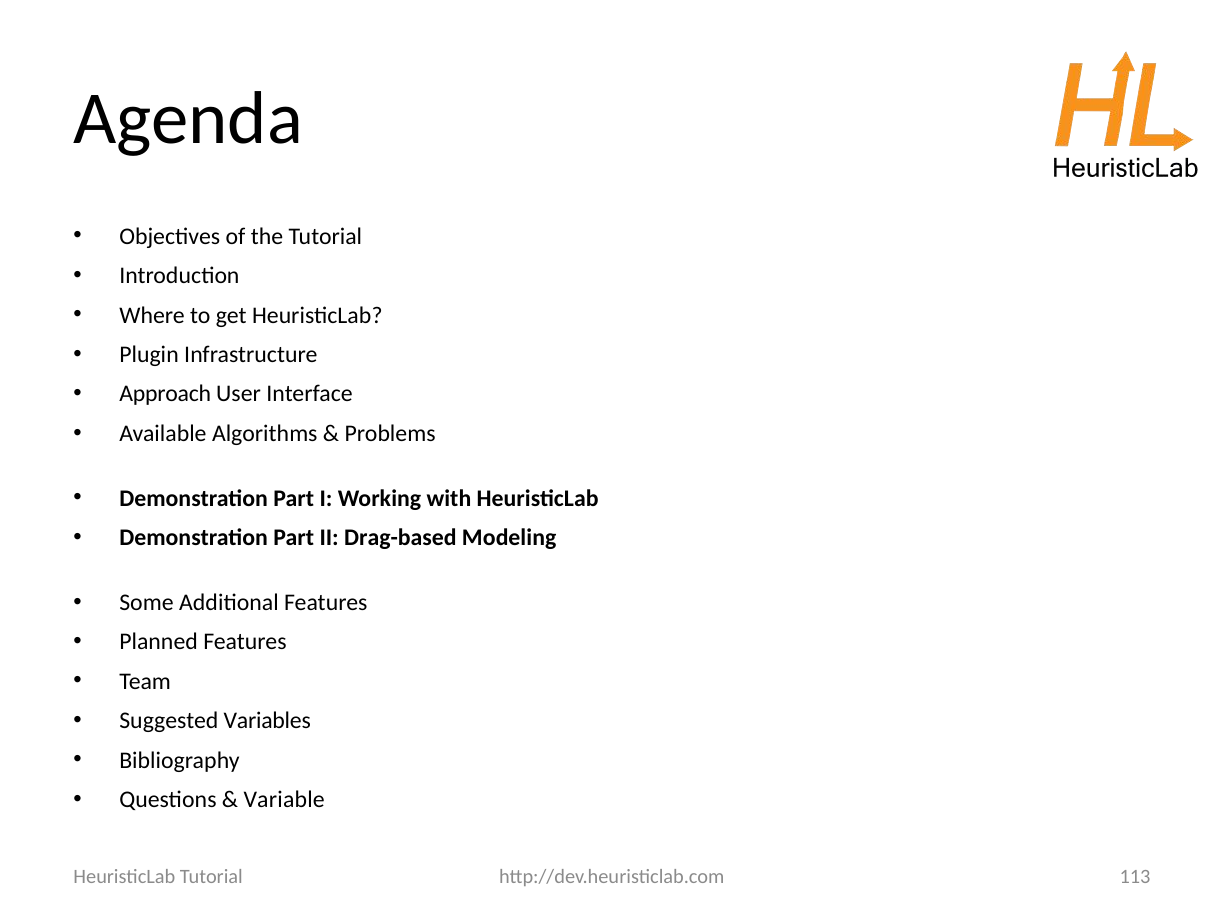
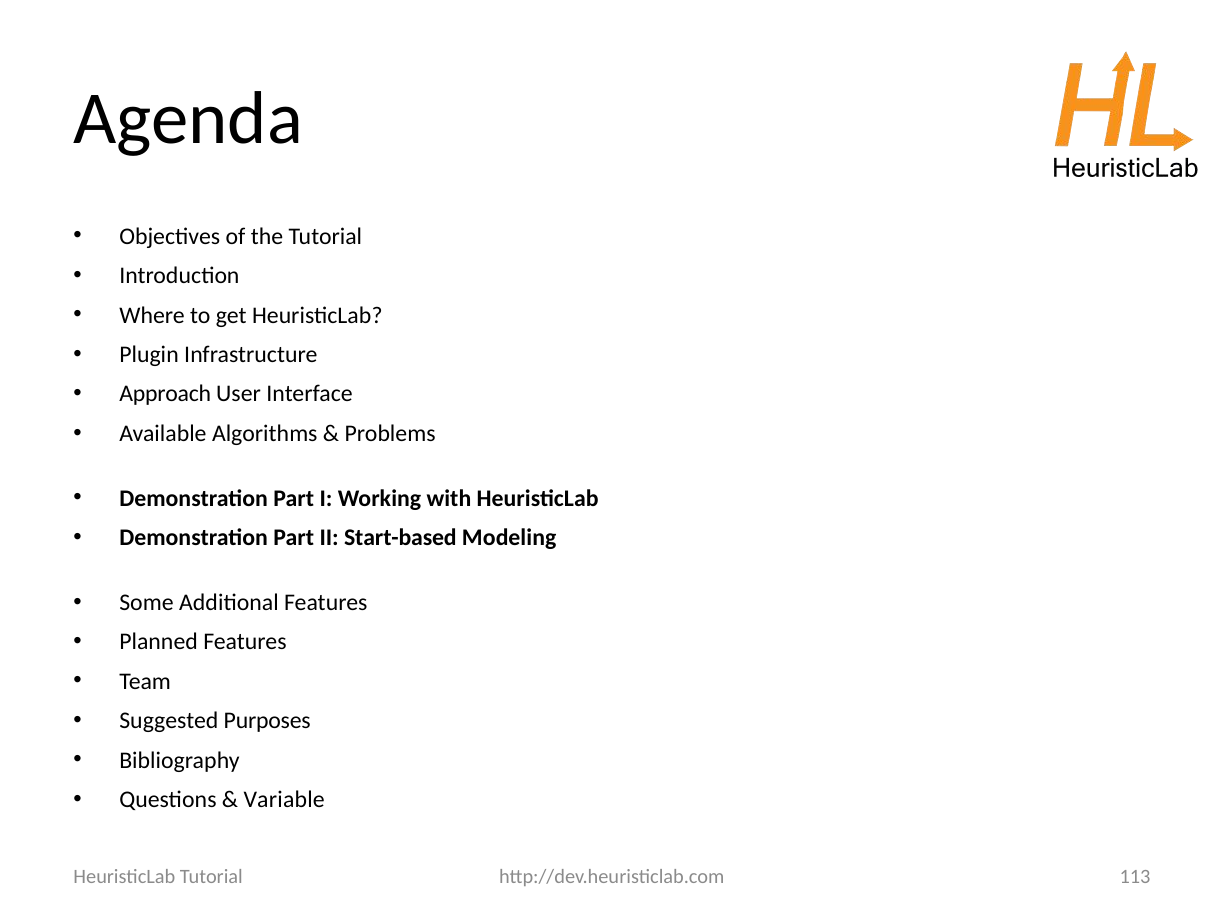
Drag-based: Drag-based -> Start-based (400, 538)
Variables: Variables -> Purposes (267, 721)
